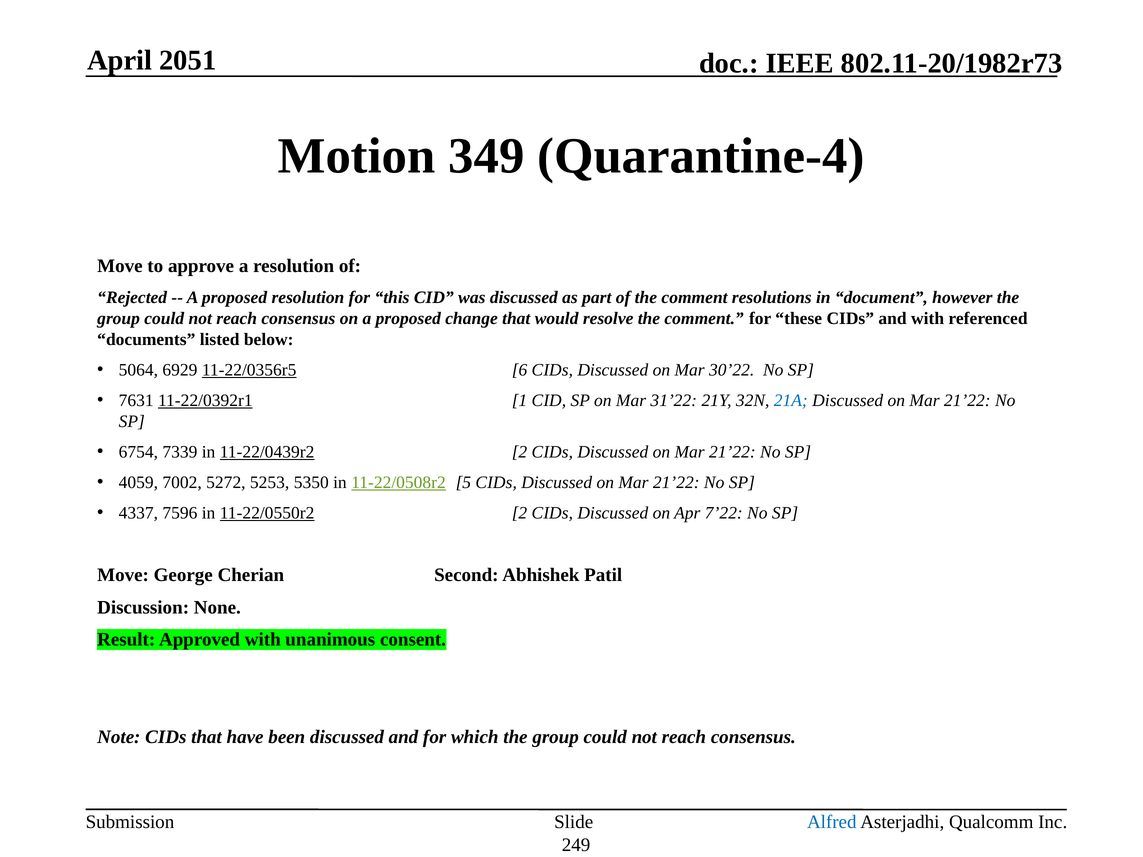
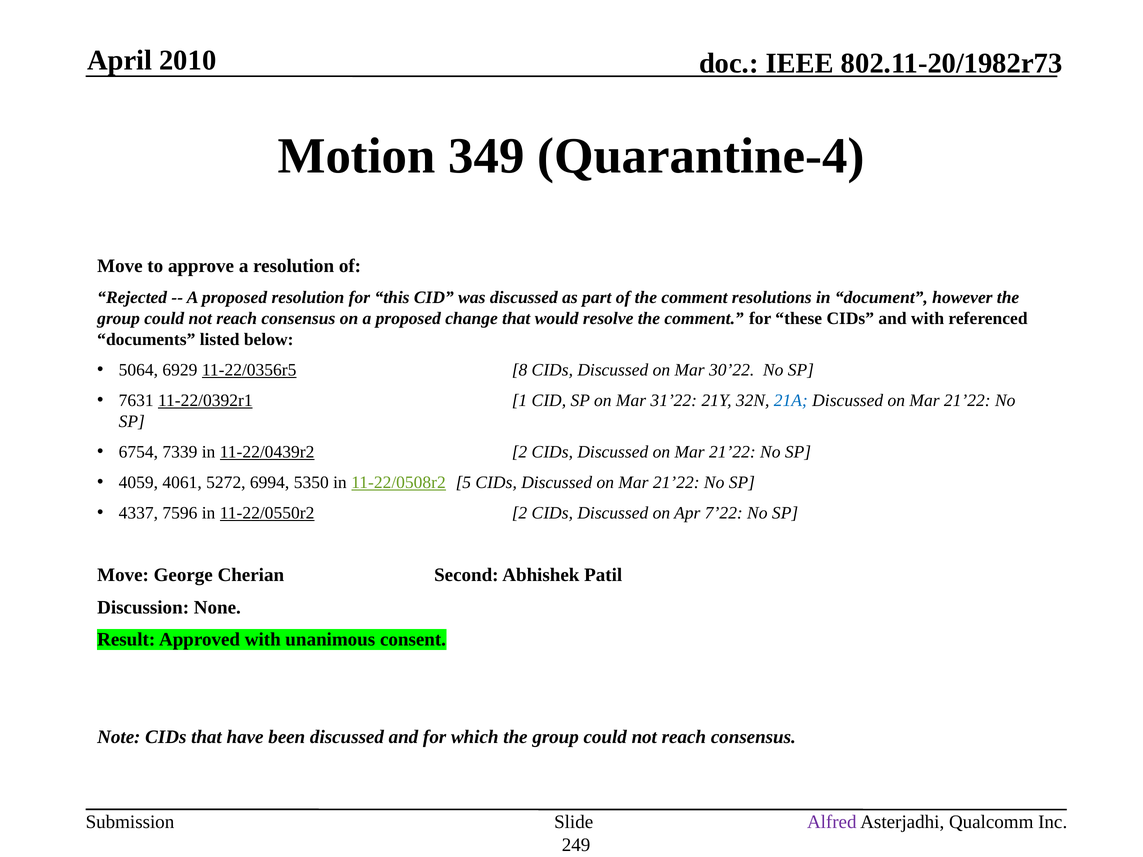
2051: 2051 -> 2010 (188, 61)
6: 6 -> 8 (520, 370)
7002: 7002 -> 4061 (182, 482)
5253: 5253 -> 6994 (270, 482)
Alfred colour: blue -> purple (832, 822)
